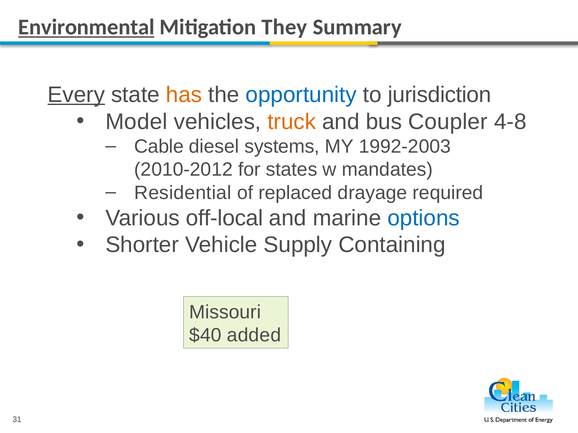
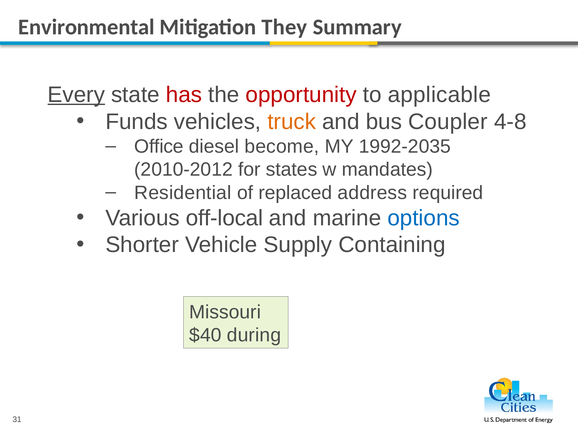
Environmental underline: present -> none (86, 27)
has colour: orange -> red (184, 95)
opportunity colour: blue -> red (301, 95)
jurisdiction: jurisdiction -> applicable (439, 95)
Model: Model -> Funds (137, 122)
Cable: Cable -> Office (159, 147)
systems: systems -> become (282, 147)
1992-2003: 1992-2003 -> 1992-2035 (405, 147)
drayage: drayage -> address (372, 193)
added: added -> during (254, 336)
